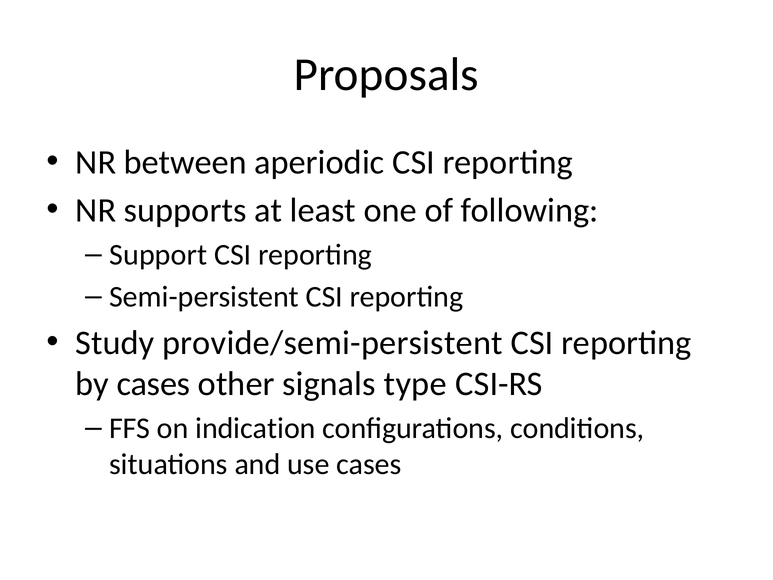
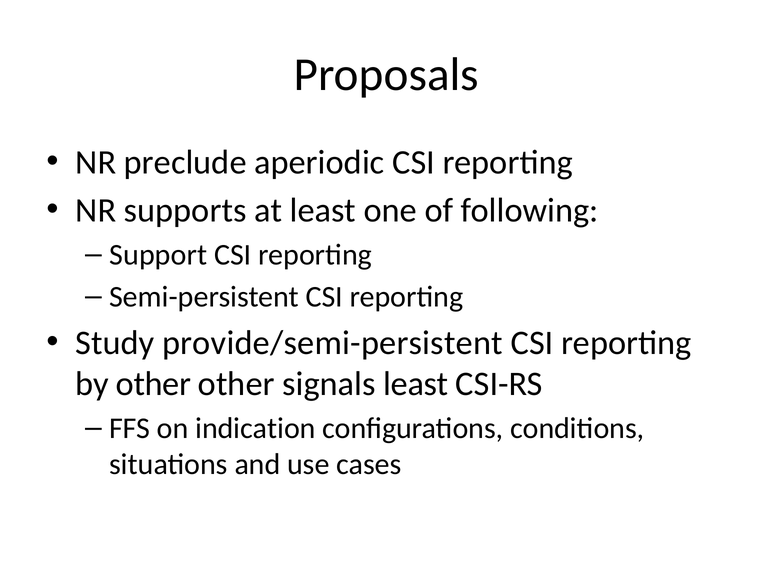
between: between -> preclude (185, 162)
by cases: cases -> other (153, 384)
signals type: type -> least (416, 384)
